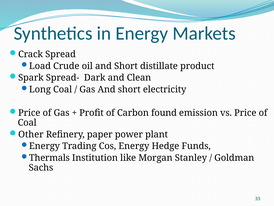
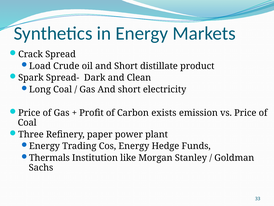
found: found -> exists (164, 113)
Other: Other -> Three (31, 134)
